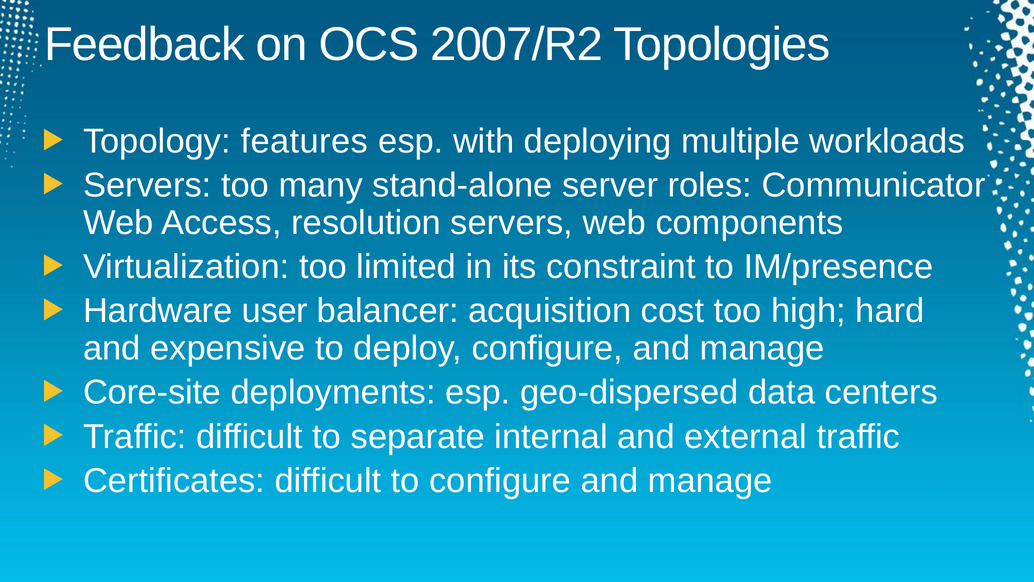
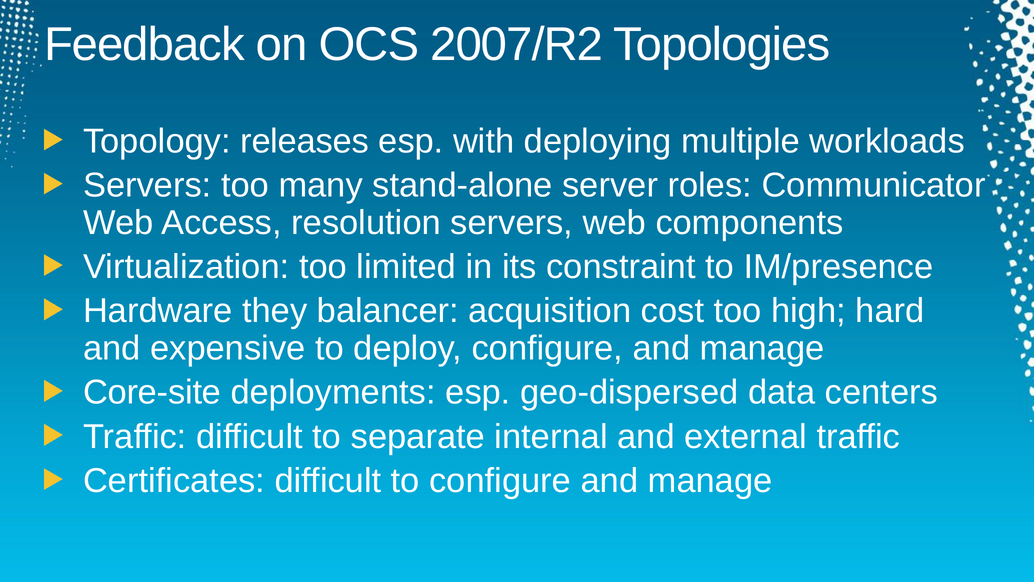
features: features -> releases (305, 141)
user: user -> they (275, 311)
